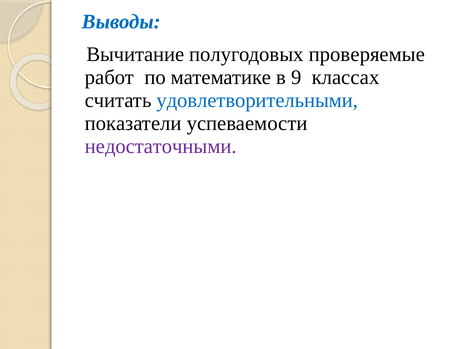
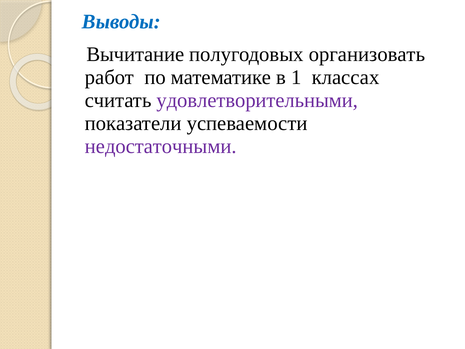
проверяемые: проверяемые -> организовать (367, 54)
9: 9 -> 1 (296, 77)
удовлетворительными colour: blue -> purple (257, 100)
